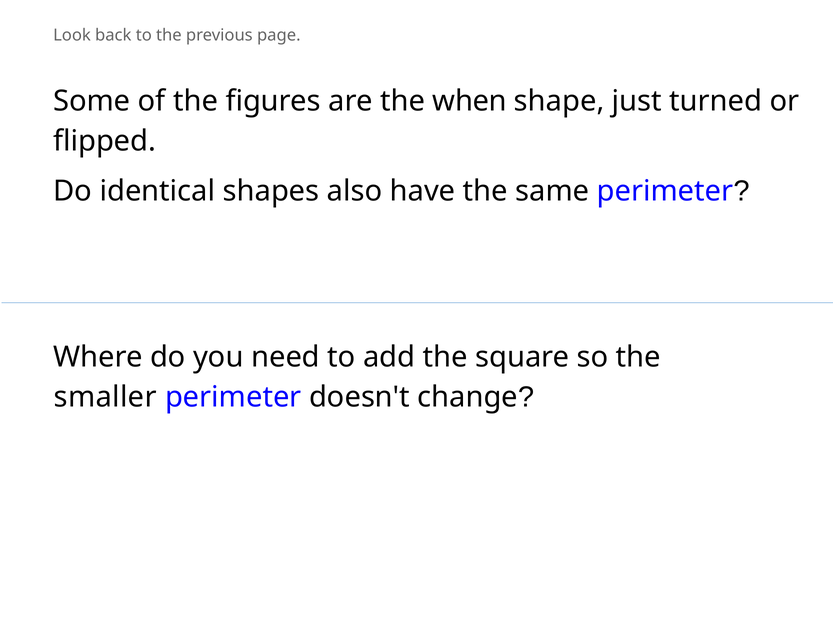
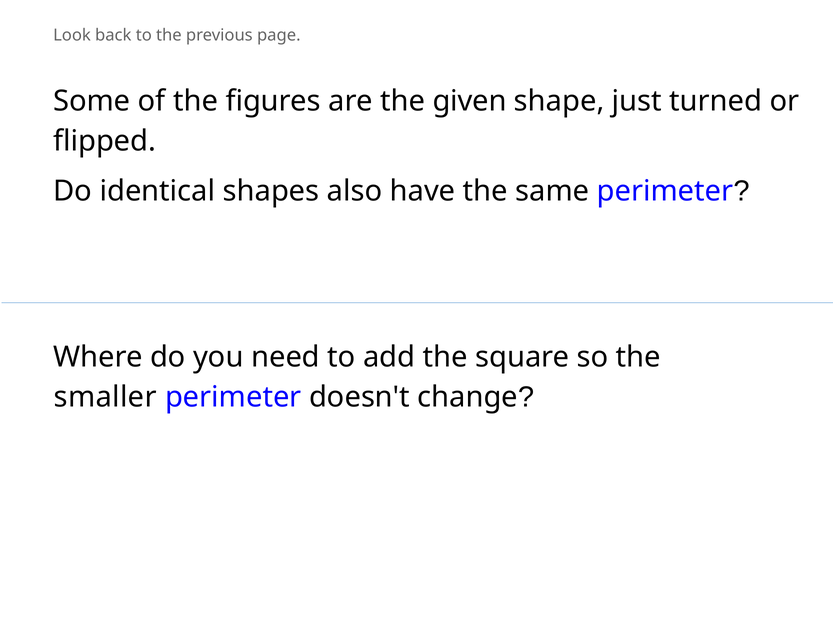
when: when -> given (470, 101)
